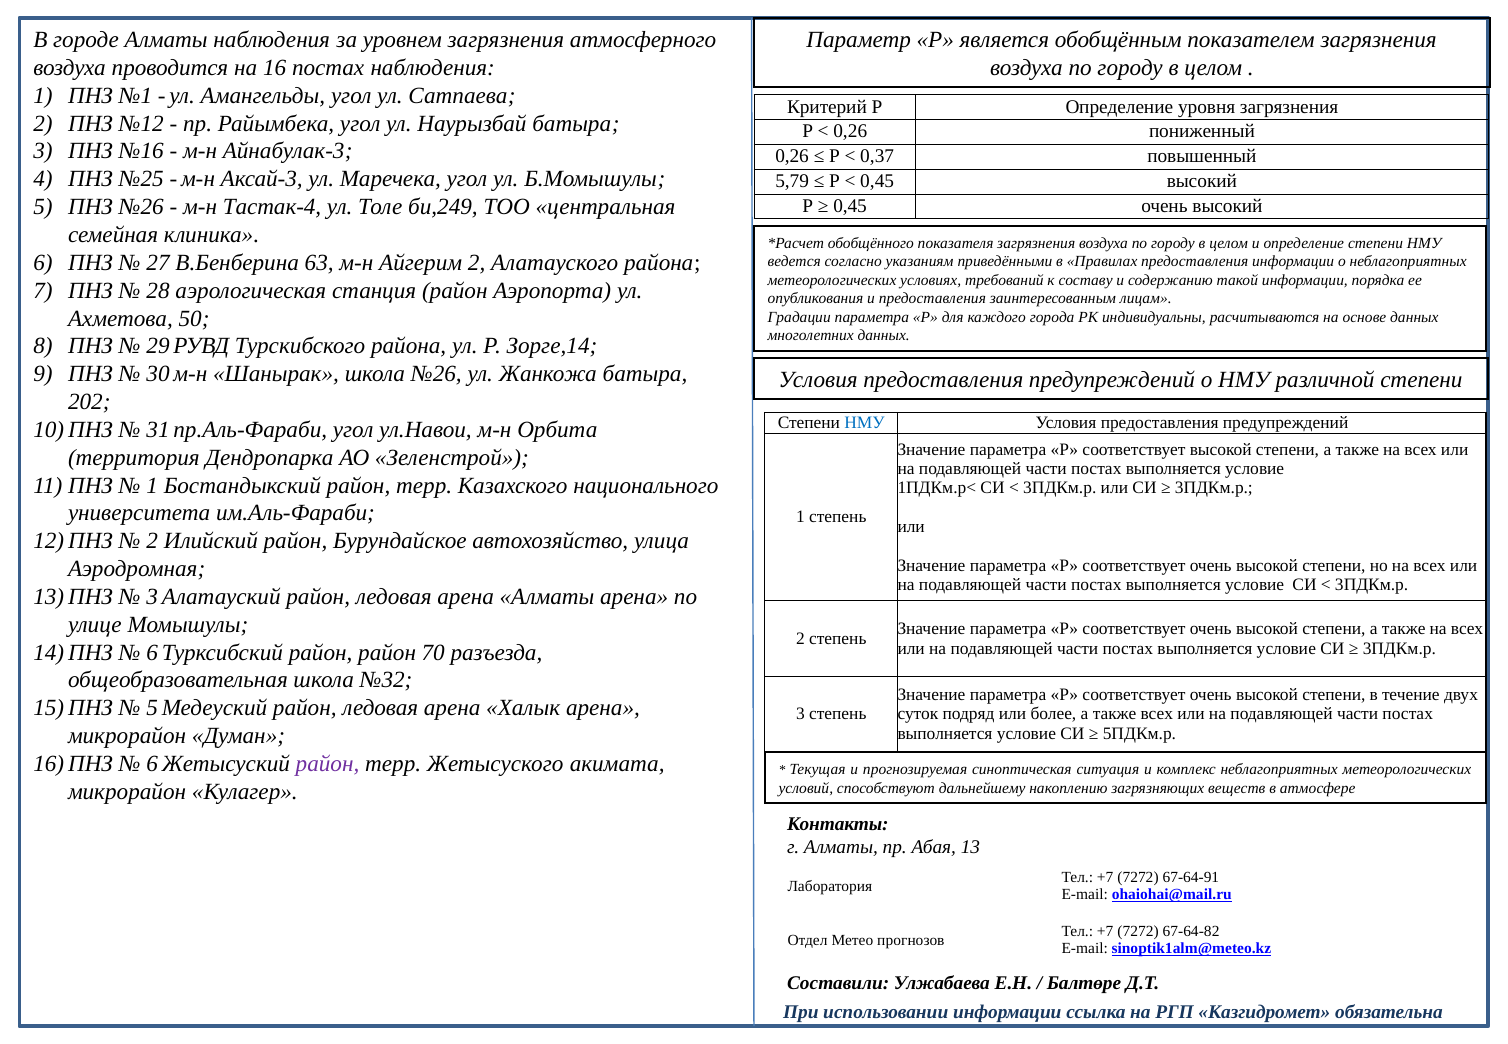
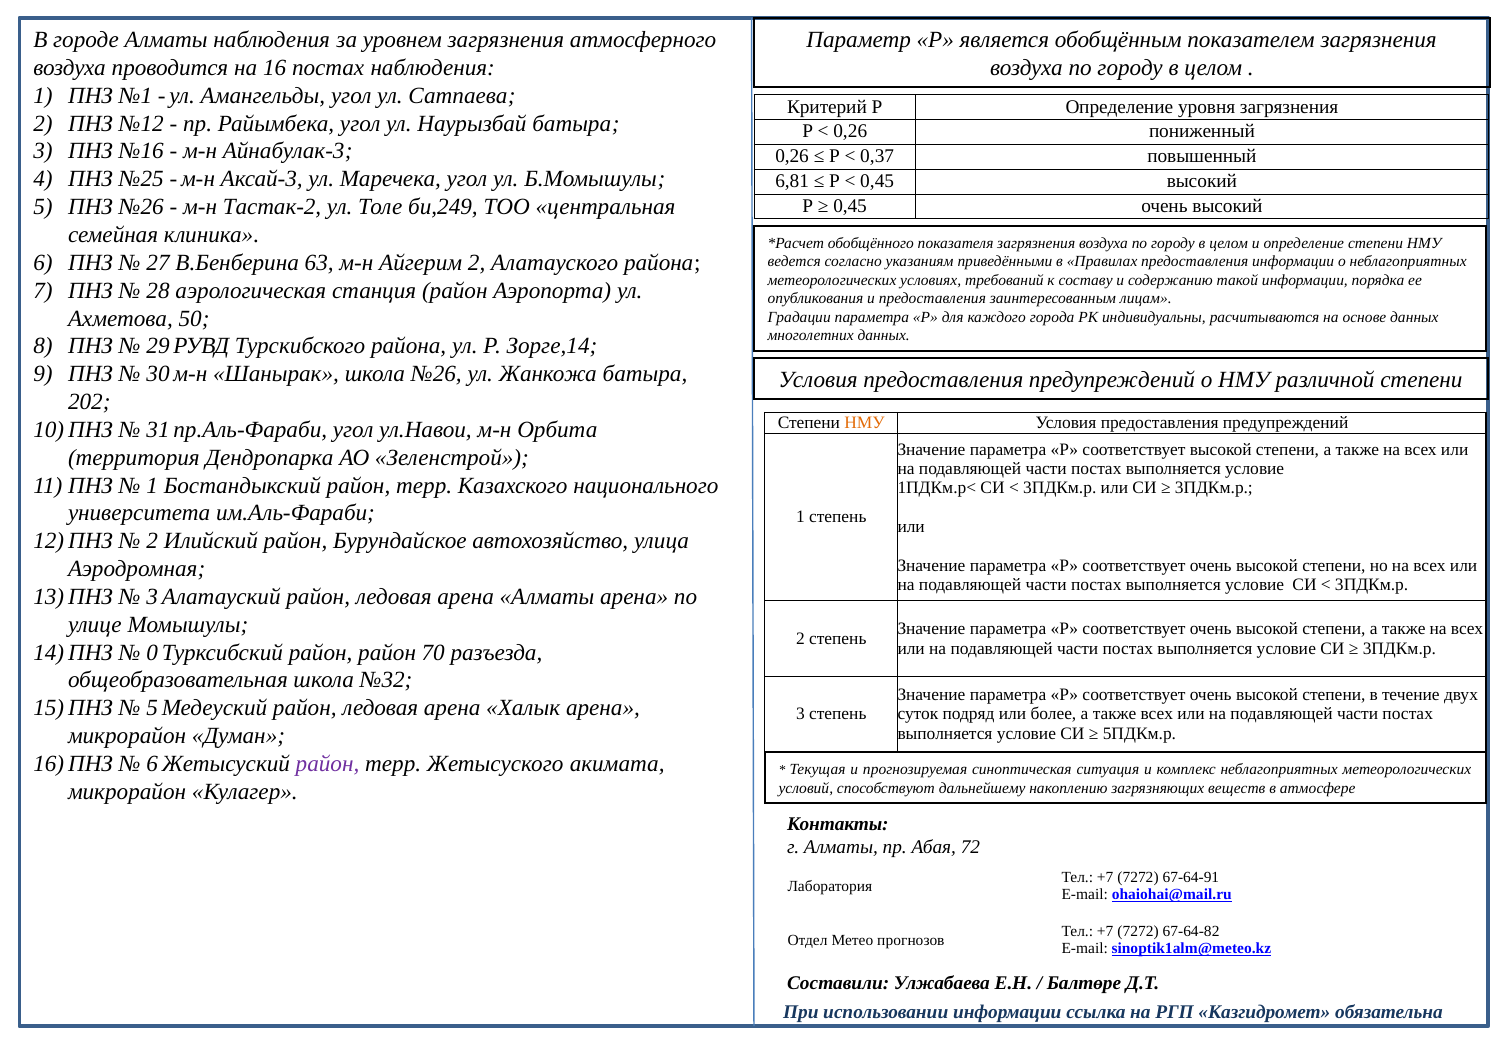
5,79: 5,79 -> 6,81 (792, 181)
Тастак-4: Тастак-4 -> Тастак-2 (272, 207)
НМУ colour: blue -> orange (865, 423)
6: 6 -> 0 (152, 652)
13: 13 -> 72 (971, 847)
